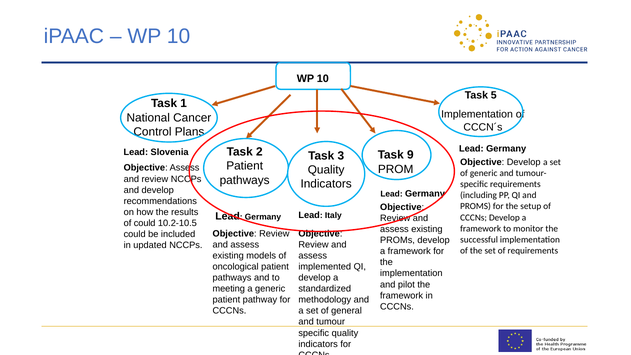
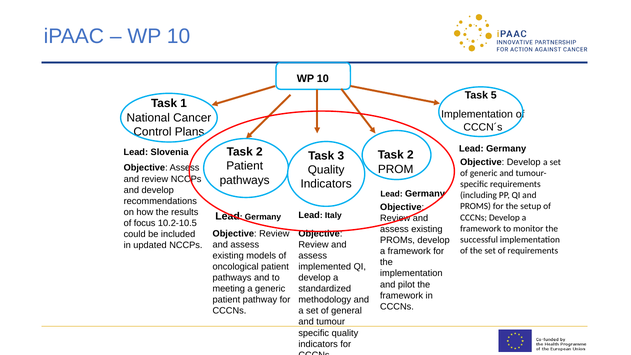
9: 9 -> 2 (410, 155)
of could: could -> focus (145, 223)
